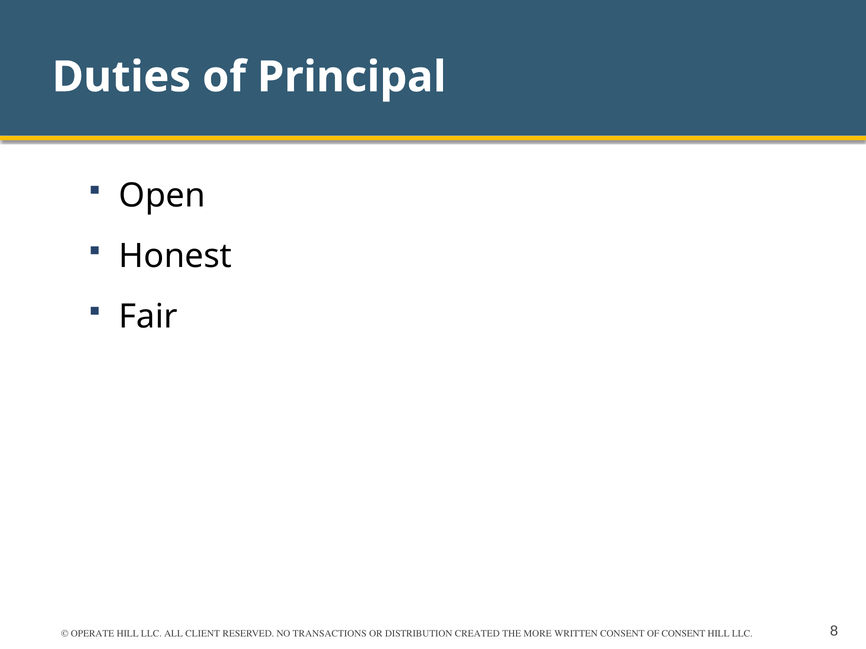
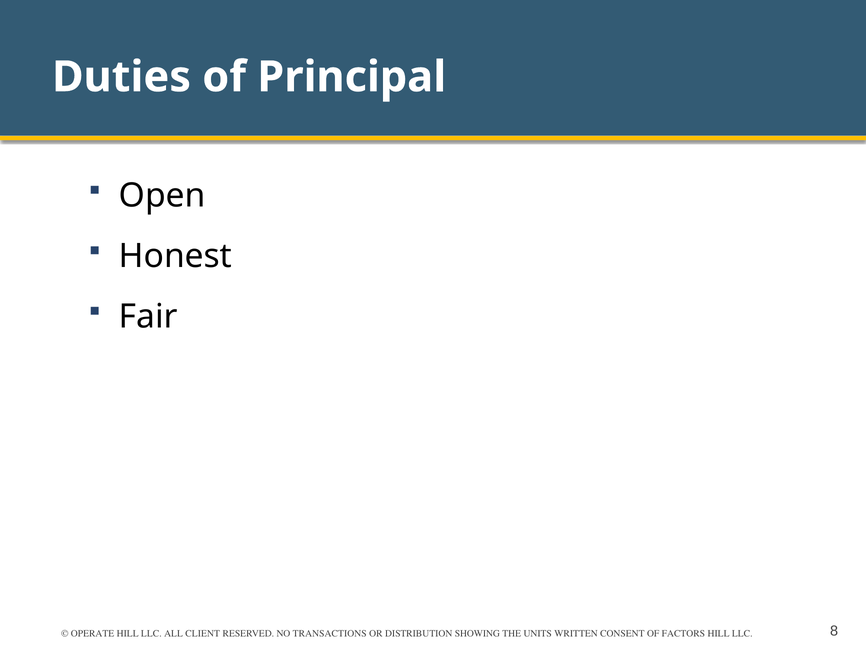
CREATED: CREATED -> SHOWING (477, 634)
MORE: MORE -> UNITS (538, 634)
OF CONSENT: CONSENT -> FACTORS (683, 634)
